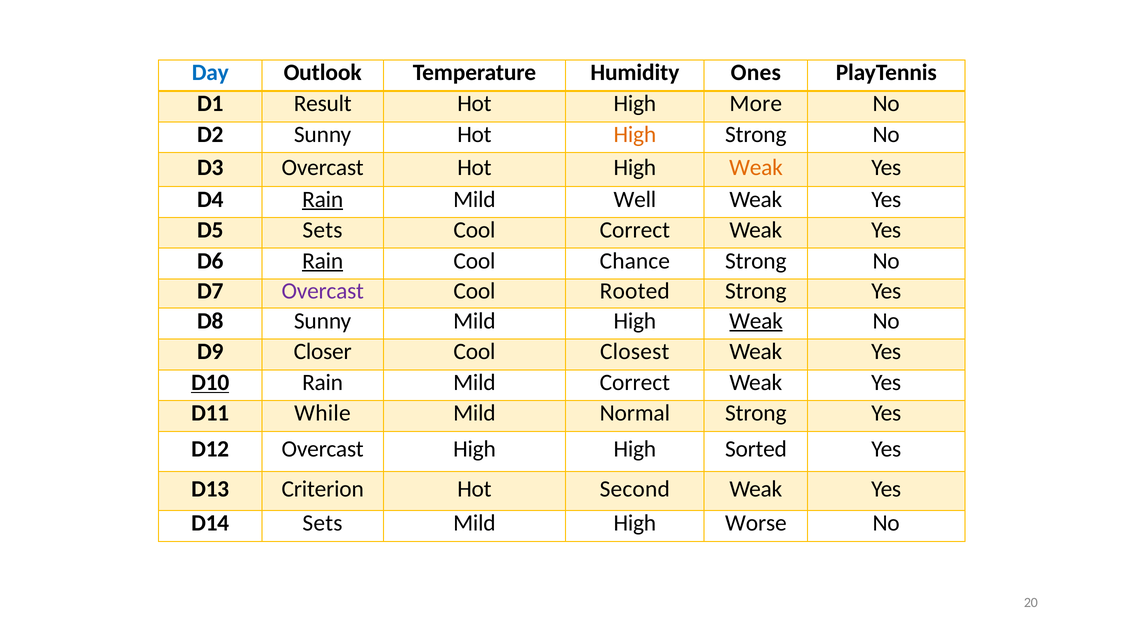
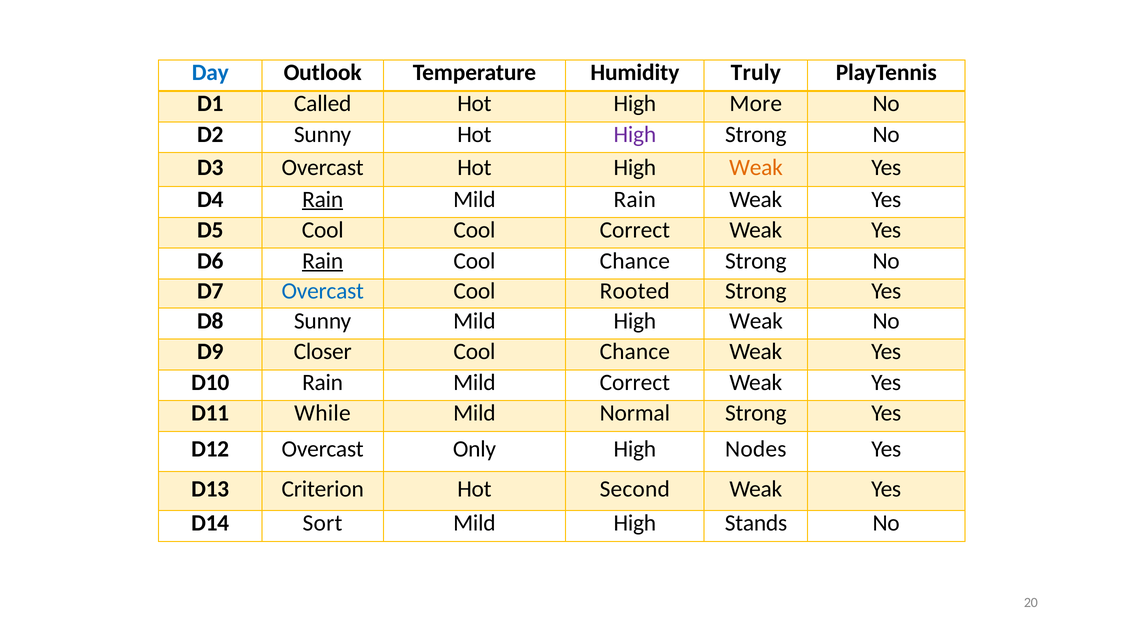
Ones: Ones -> Truly (756, 73)
Result: Result -> Called (323, 104)
High colour: orange -> purple (635, 134)
Mild Well: Well -> Rain (635, 199)
D5 Sets: Sets -> Cool (323, 230)
Overcast colour: purple -> blue (323, 291)
Weak underline: present -> none (756, 321)
Closest: Closest -> Chance (635, 352)
D10 underline: present -> none (210, 383)
Overcast High: High -> Only (475, 449)
Sorted: Sorted -> Nodes (756, 449)
D14 Sets: Sets -> Sort (322, 523)
Worse: Worse -> Stands (756, 523)
